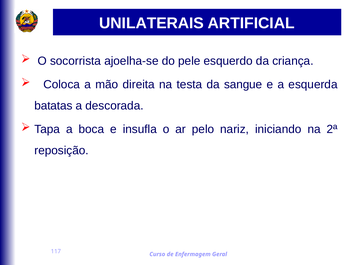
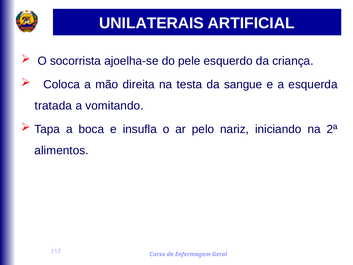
batatas: batatas -> tratada (53, 106)
descorada: descorada -> vomitando (114, 106)
reposição: reposição -> alimentos (62, 150)
